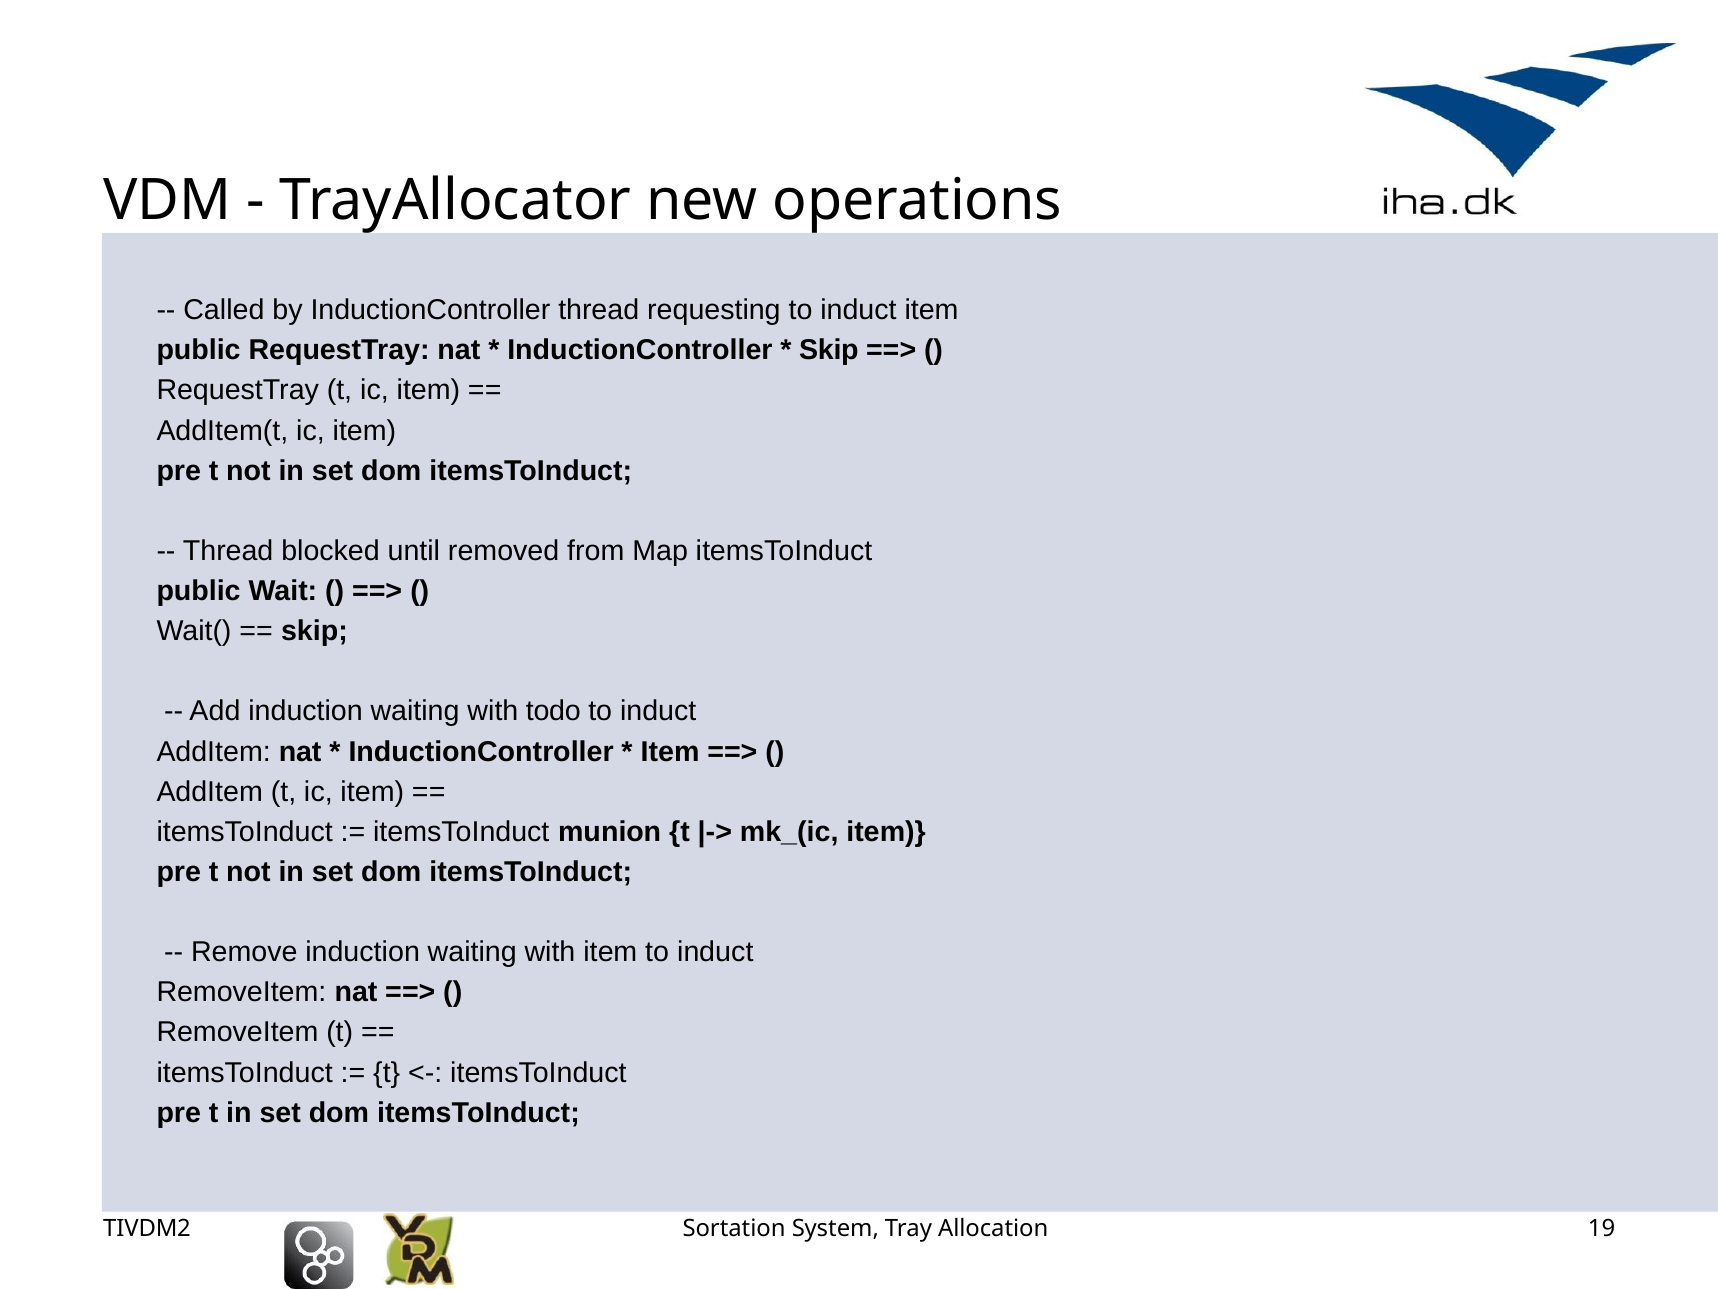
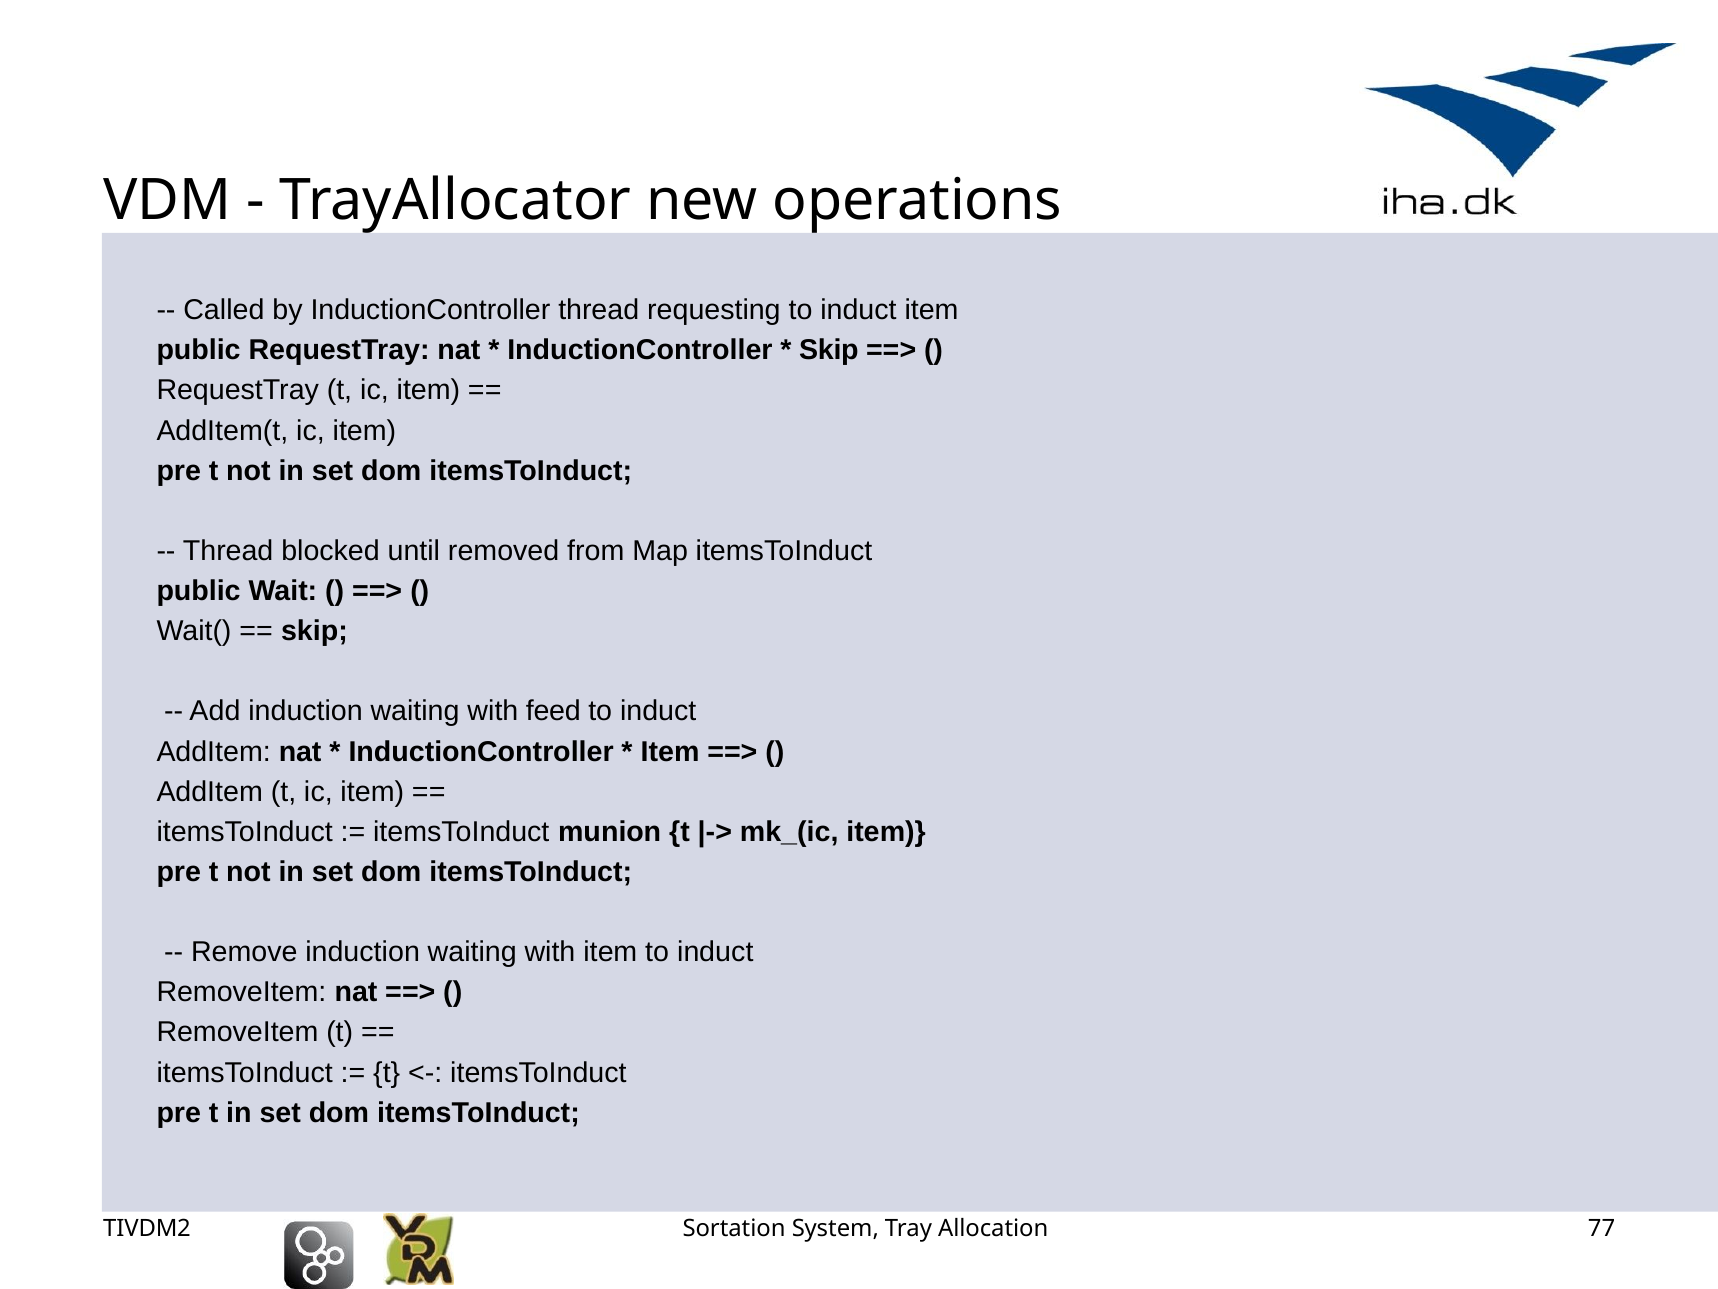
todo: todo -> feed (553, 711)
19: 19 -> 77 (1602, 1228)
